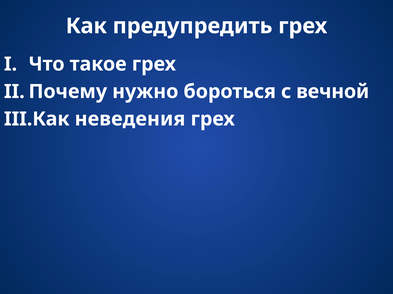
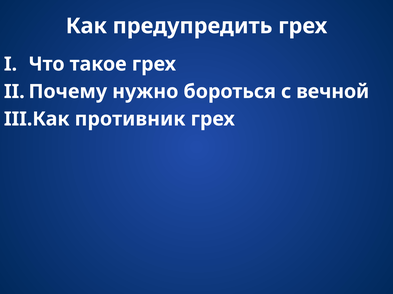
неведения: неведения -> противник (130, 119)
